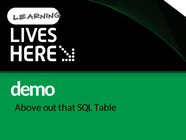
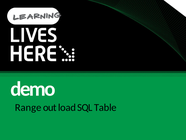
Above: Above -> Range (28, 107)
that: that -> load (67, 107)
